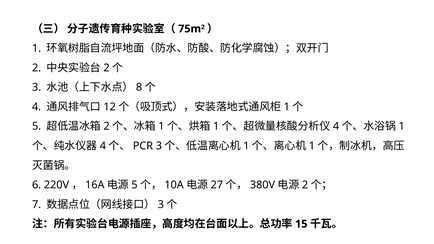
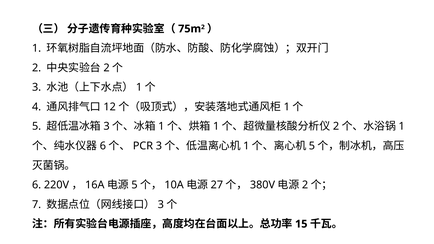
8: 8 -> 1 (139, 87)
2: 2 -> 3 (107, 126)
4: 4 -> 2 (336, 126)
4: 4 -> 6 (103, 146)
1: 1 -> 5 (312, 146)
